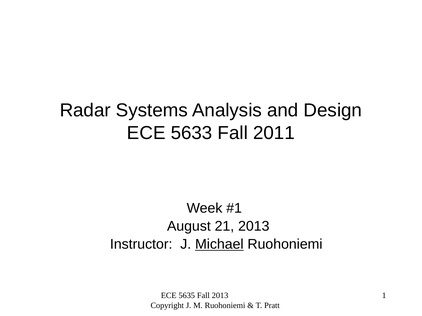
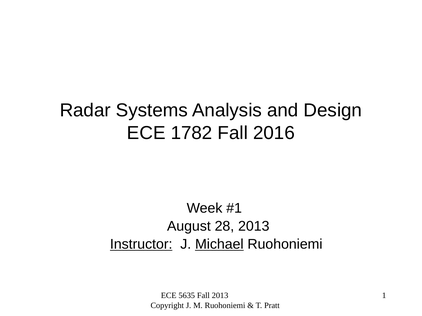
5633: 5633 -> 1782 (192, 133)
2011: 2011 -> 2016 (274, 133)
21: 21 -> 28 (224, 227)
Instructor underline: none -> present (141, 245)
